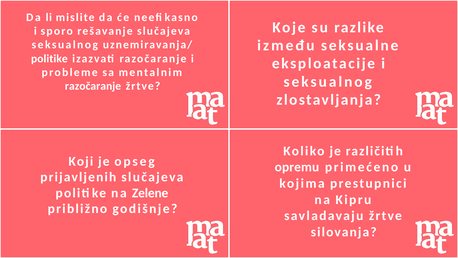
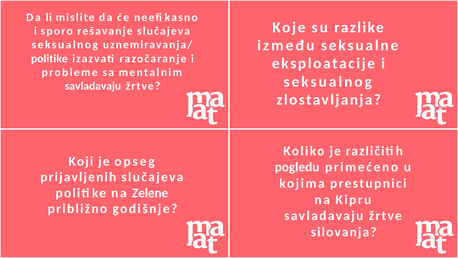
razočaranje: razočaranje -> savladavaju (93, 86)
opremu: opremu -> pogledu (297, 167)
